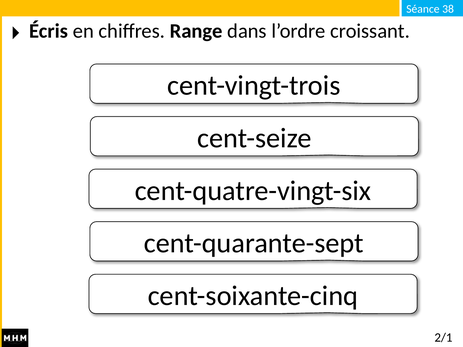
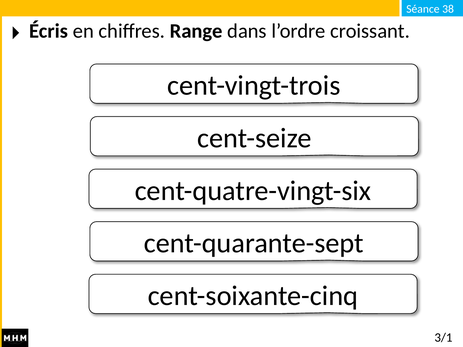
2/1: 2/1 -> 3/1 (443, 338)
